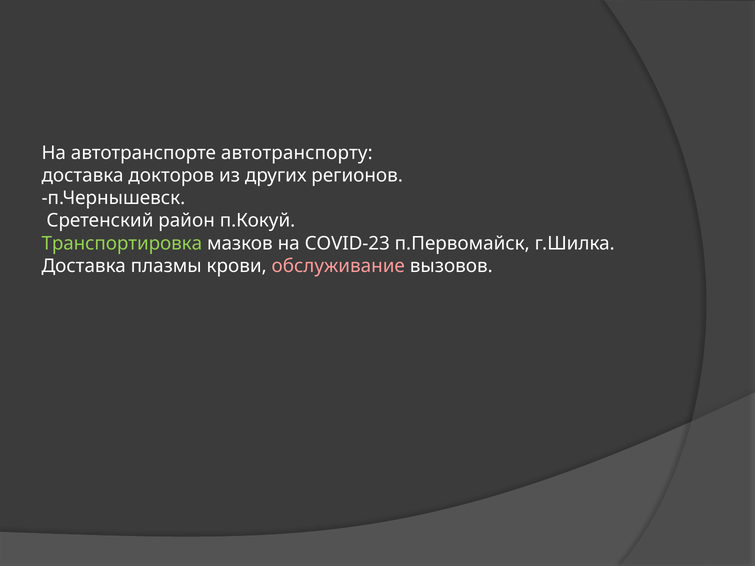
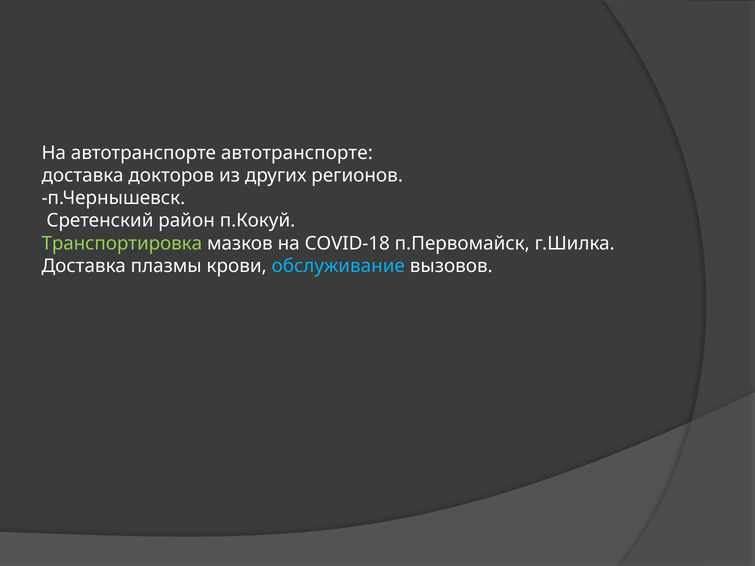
автотранспорте автотранспорту: автотранспорту -> автотранспорте (297, 153)
COVID-23: COVID-23 -> COVID-18 (347, 243)
обслуживание colour: pink -> light blue (338, 266)
